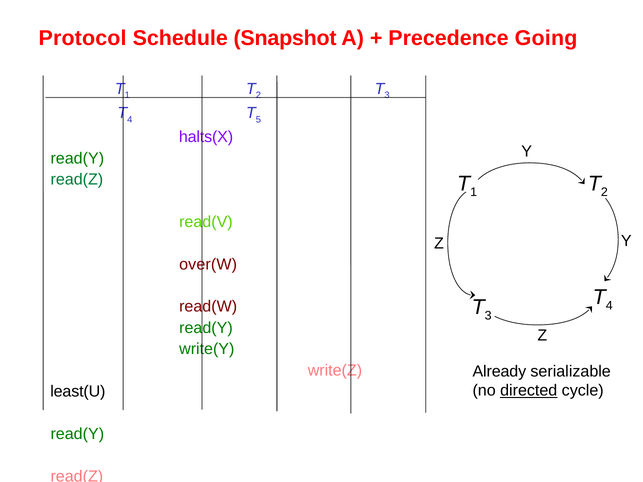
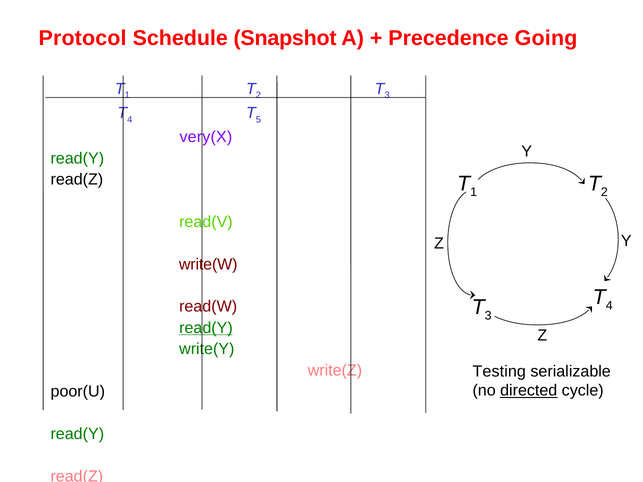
halts(X: halts(X -> very(X (206, 137)
read(Z colour: green -> black (77, 180)
over(W: over(W -> write(W (208, 264)
read(Y underline: none -> present (206, 328)
Already: Already -> Testing (499, 372)
least(U: least(U -> poor(U (78, 392)
